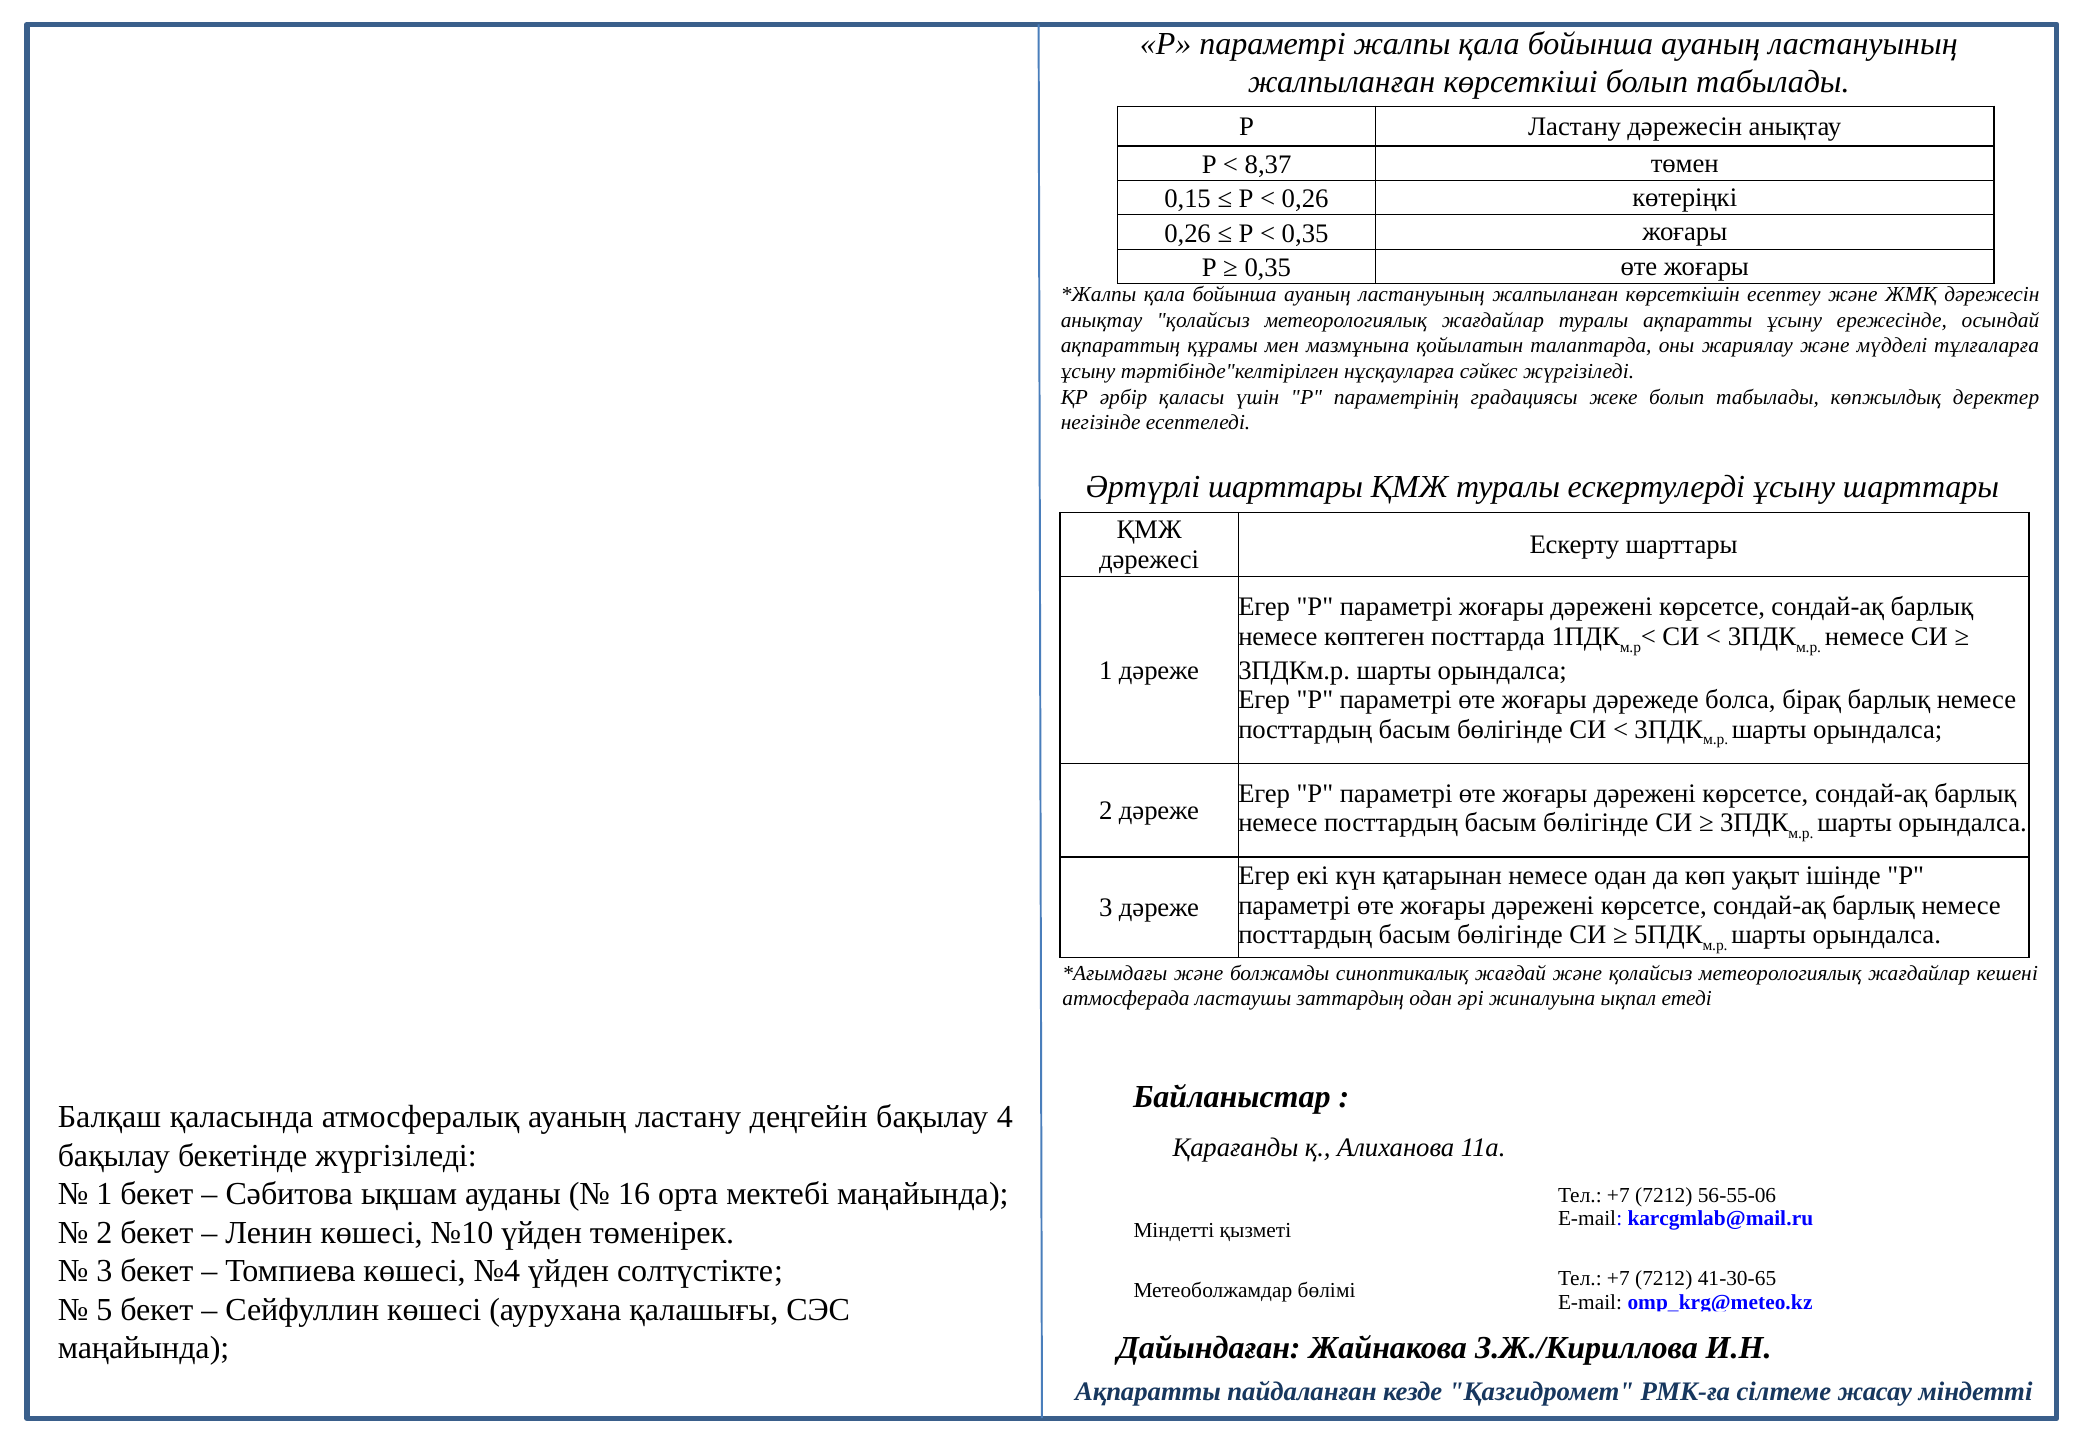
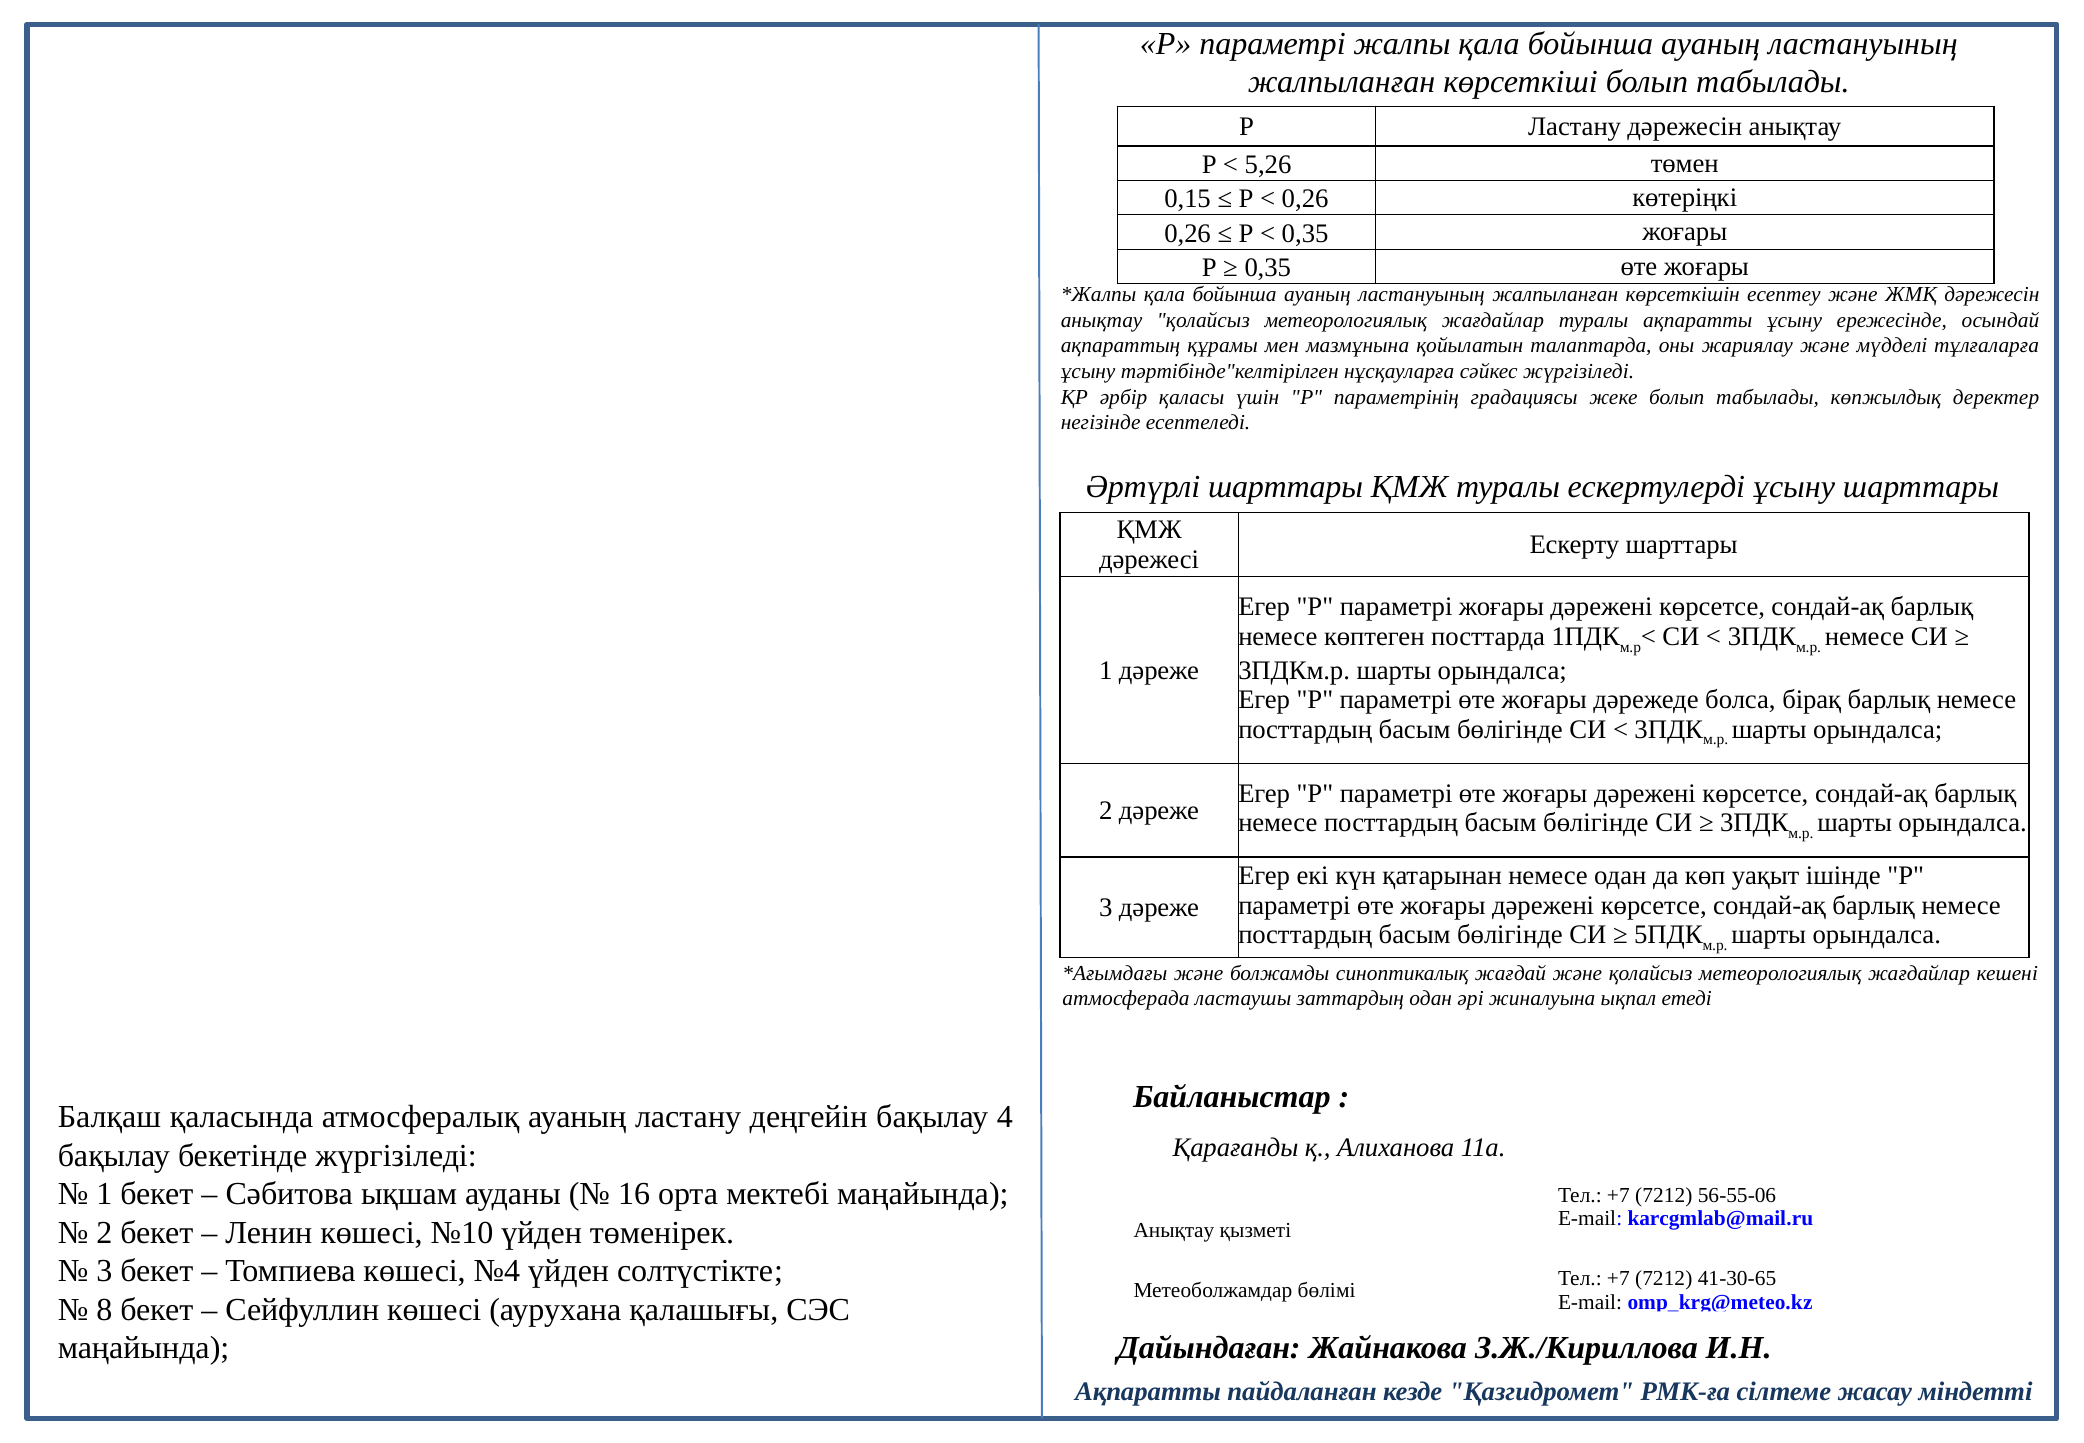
8,37: 8,37 -> 5,26 (1268, 164)
Міндетті: Міндетті -> Анықтау (1174, 1230)
5: 5 -> 8 (104, 1309)
